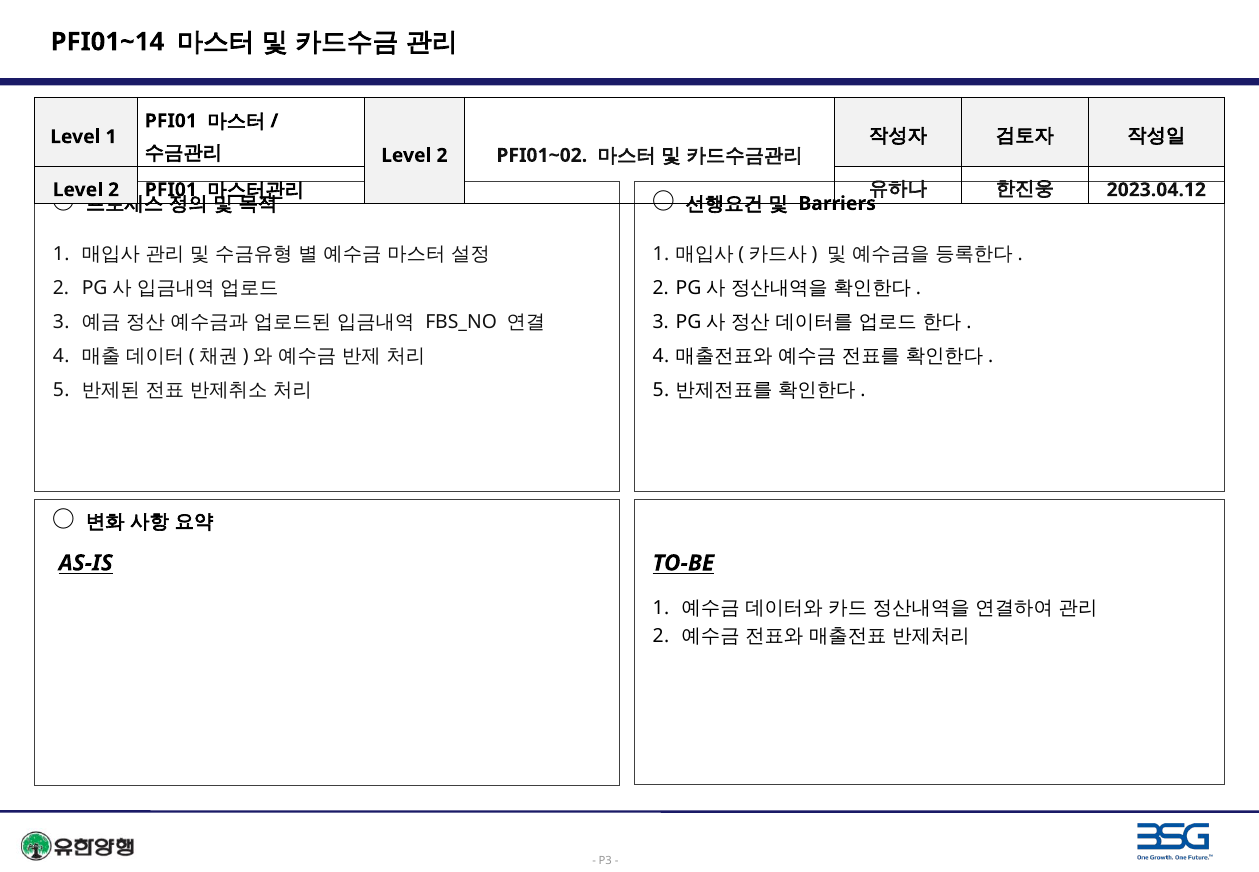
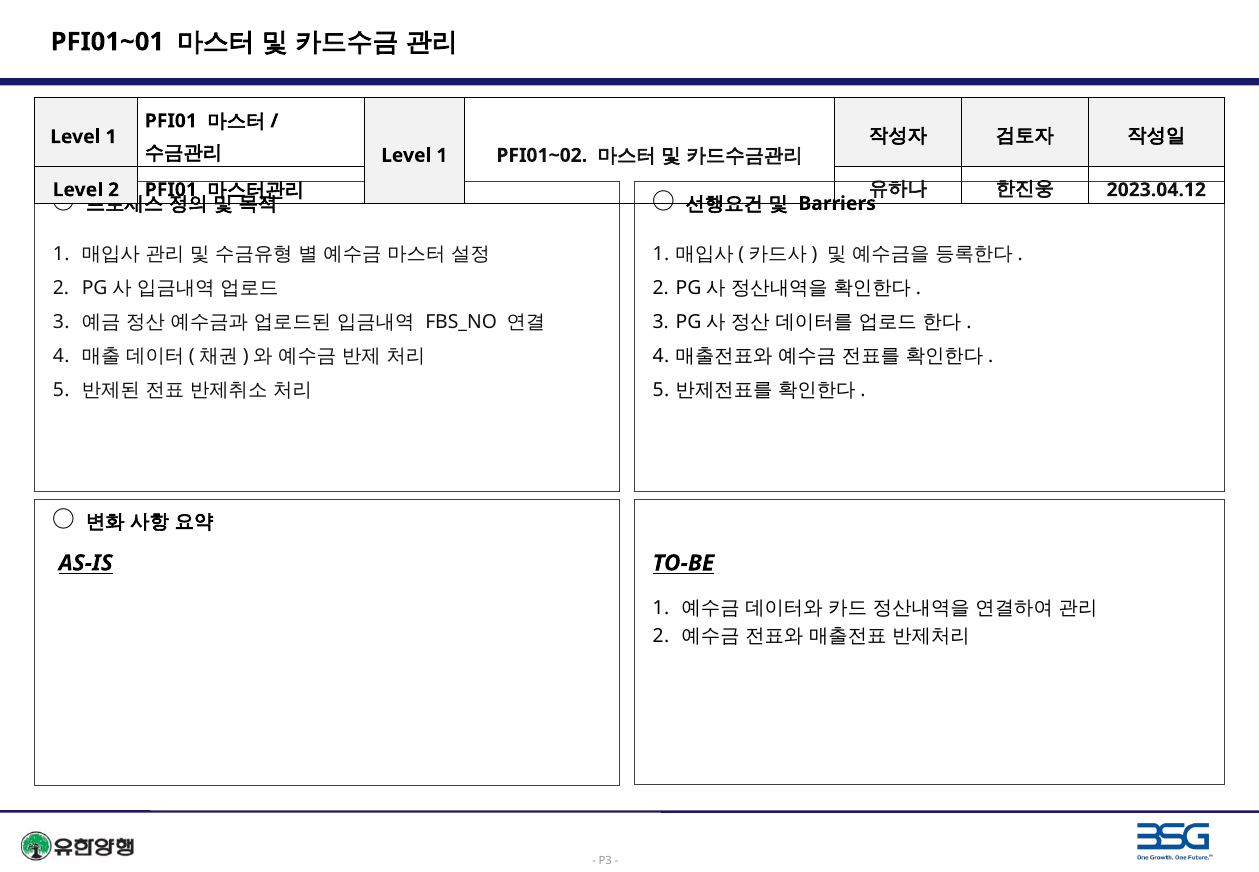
PFI01~14: PFI01~14 -> PFI01~01 (107, 42)
2: 2 -> 1 (442, 155)
